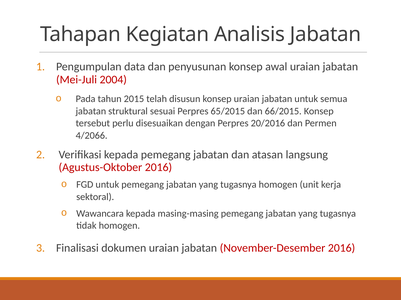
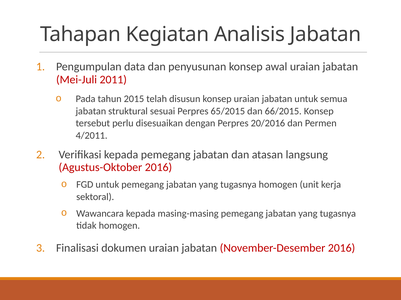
2004: 2004 -> 2011 (113, 80)
4/2066: 4/2066 -> 4/2011 (92, 136)
